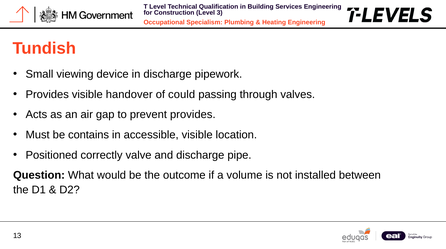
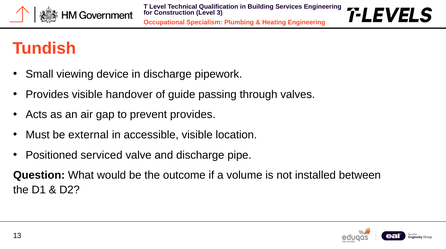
could: could -> guide (182, 95)
contains: contains -> external (88, 135)
correctly: correctly -> serviced (101, 155)
